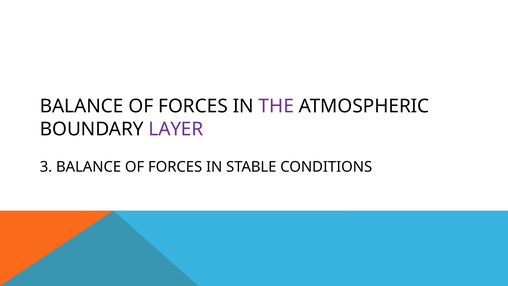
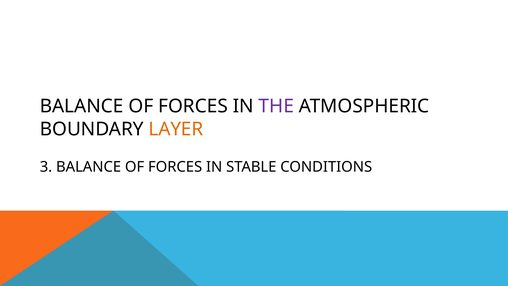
LAYER colour: purple -> orange (176, 129)
